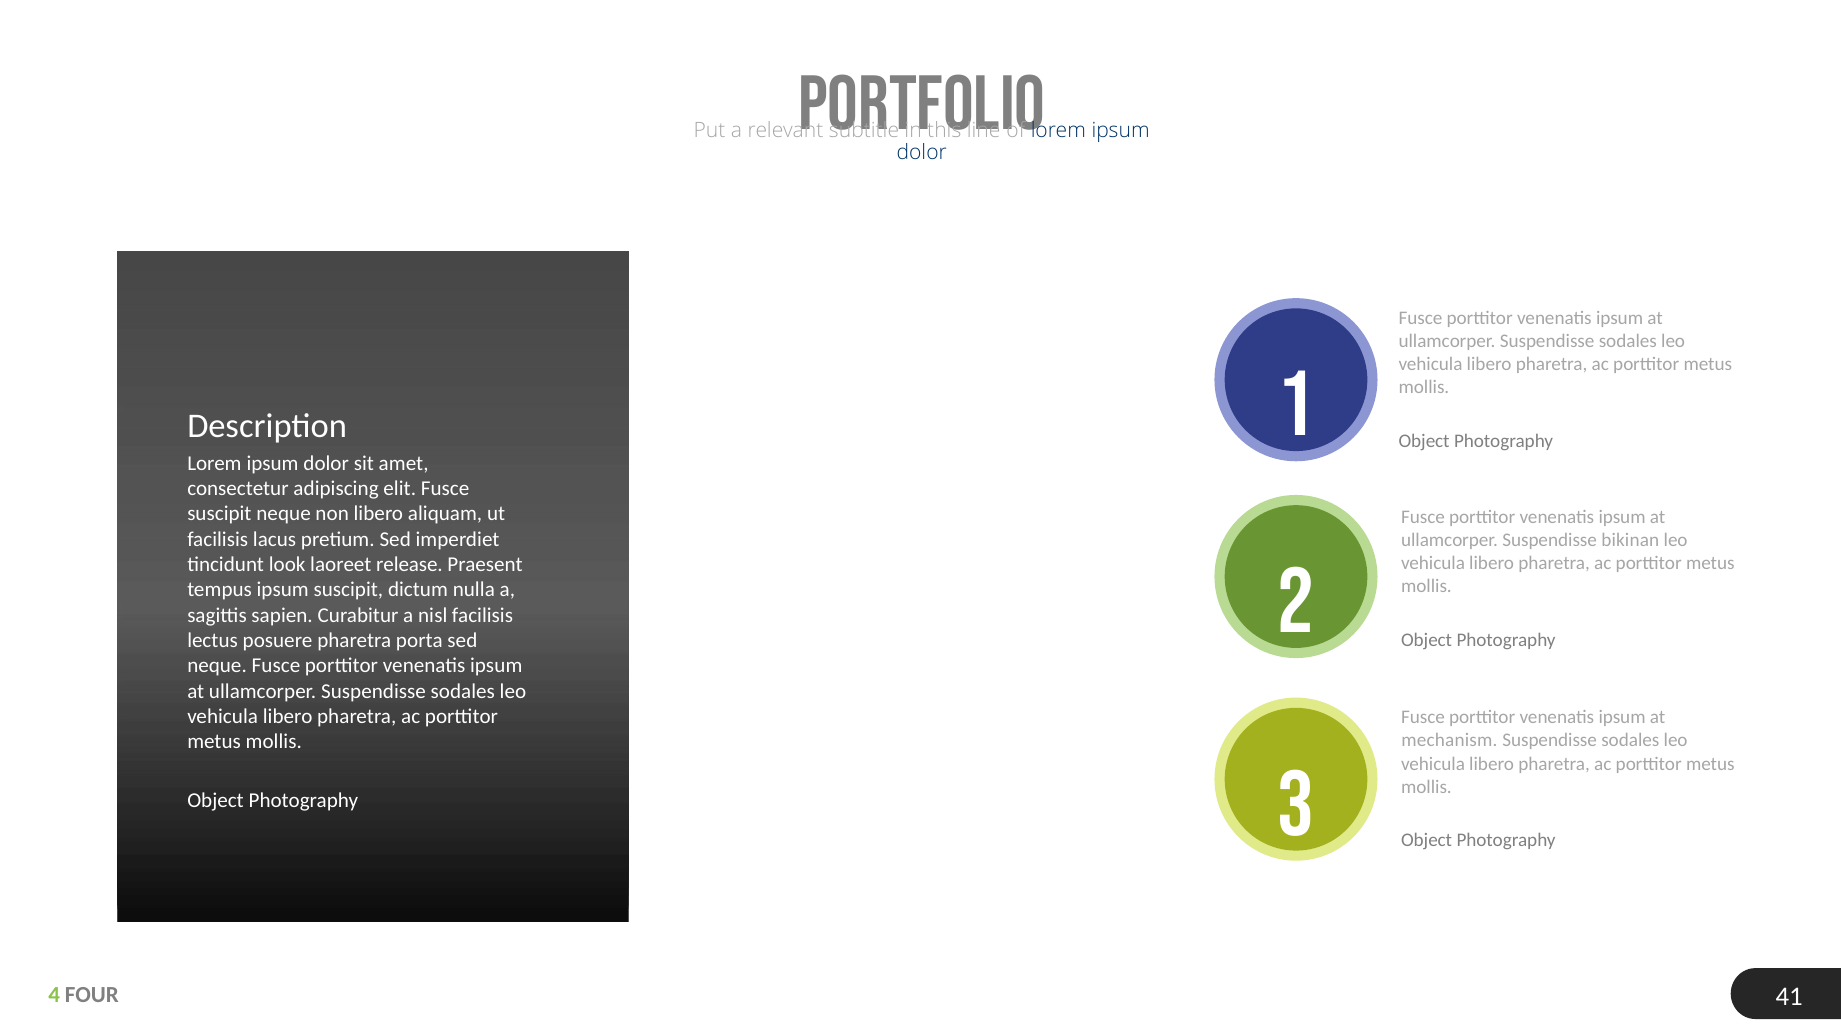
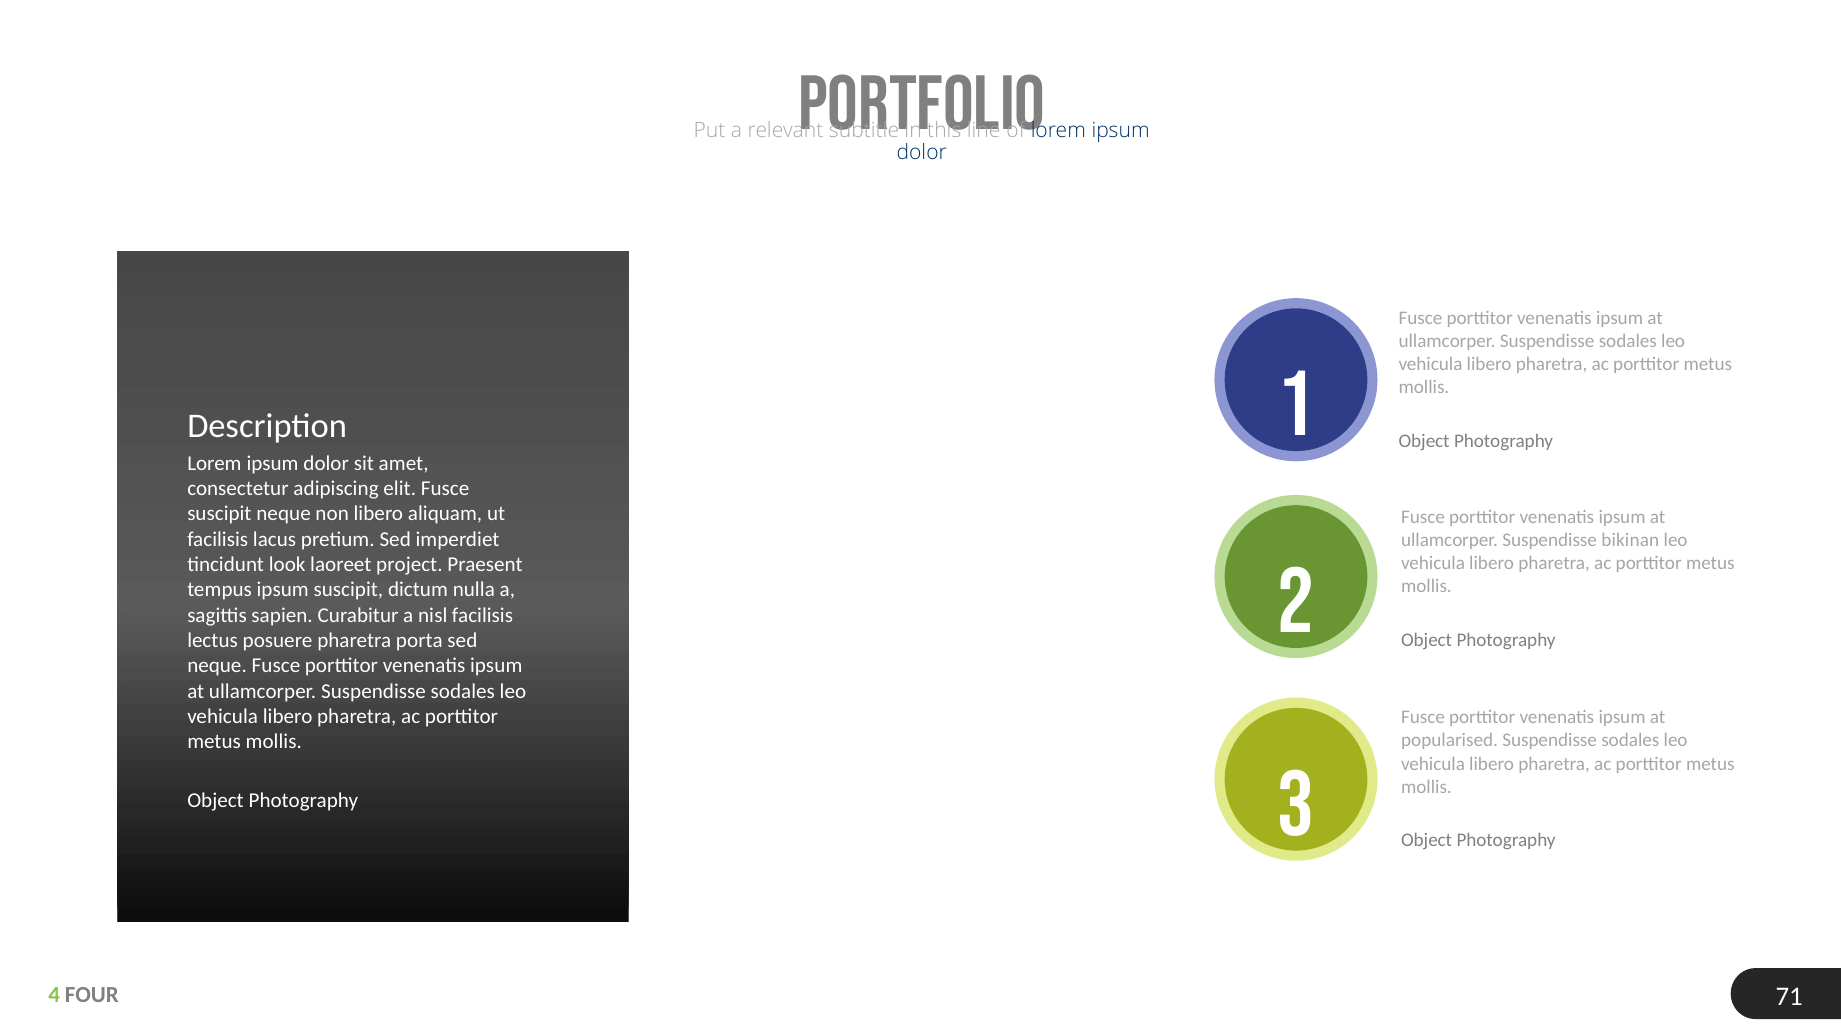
release: release -> project (409, 564)
mechanism: mechanism -> popularised (1450, 740)
41: 41 -> 71 (1789, 996)
